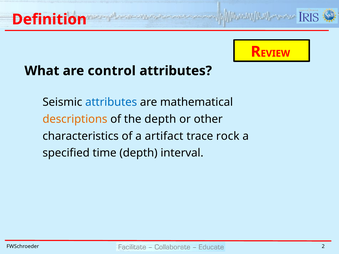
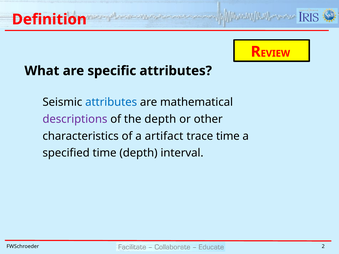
control: control -> specific (112, 71)
descriptions colour: orange -> purple (75, 119)
trace rock: rock -> time (228, 136)
